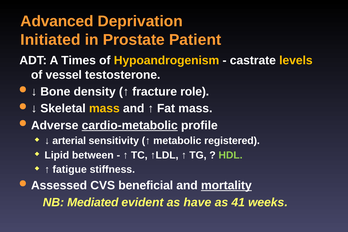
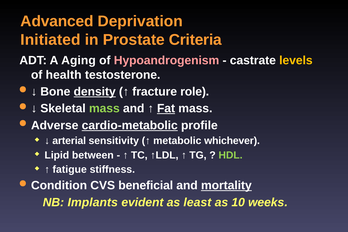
Patient: Patient -> Criteria (195, 40)
Times: Times -> Aging (78, 60)
Hypoandrogenism colour: yellow -> pink (167, 60)
vessel: vessel -> health (64, 75)
density underline: none -> present (95, 92)
mass colour: yellow -> light green (104, 109)
Fat underline: none -> present (166, 109)
registered: registered -> whichever (232, 141)
Assessed: Assessed -> Condition (59, 186)
Mediated: Mediated -> Implants (93, 202)
have: have -> least (197, 202)
41: 41 -> 10 (238, 202)
